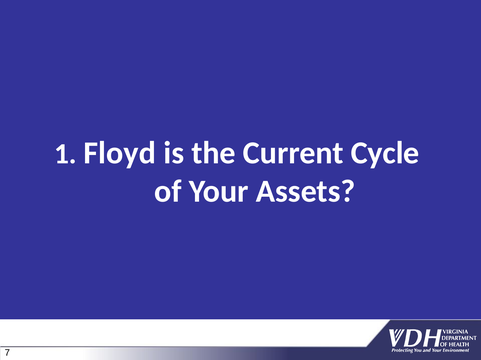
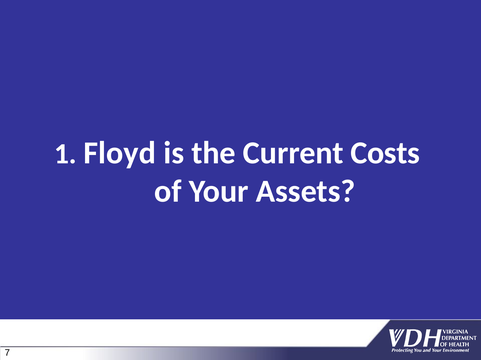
Cycle: Cycle -> Costs (385, 153)
